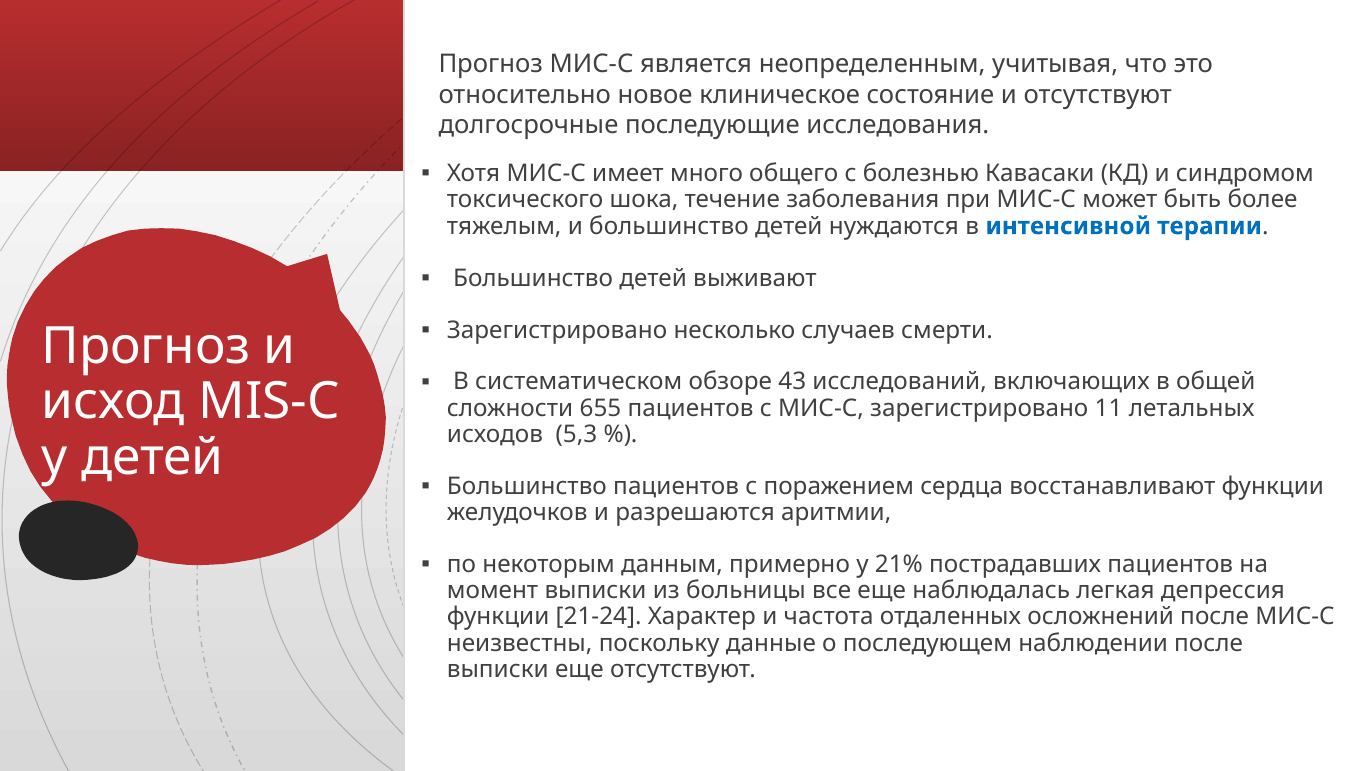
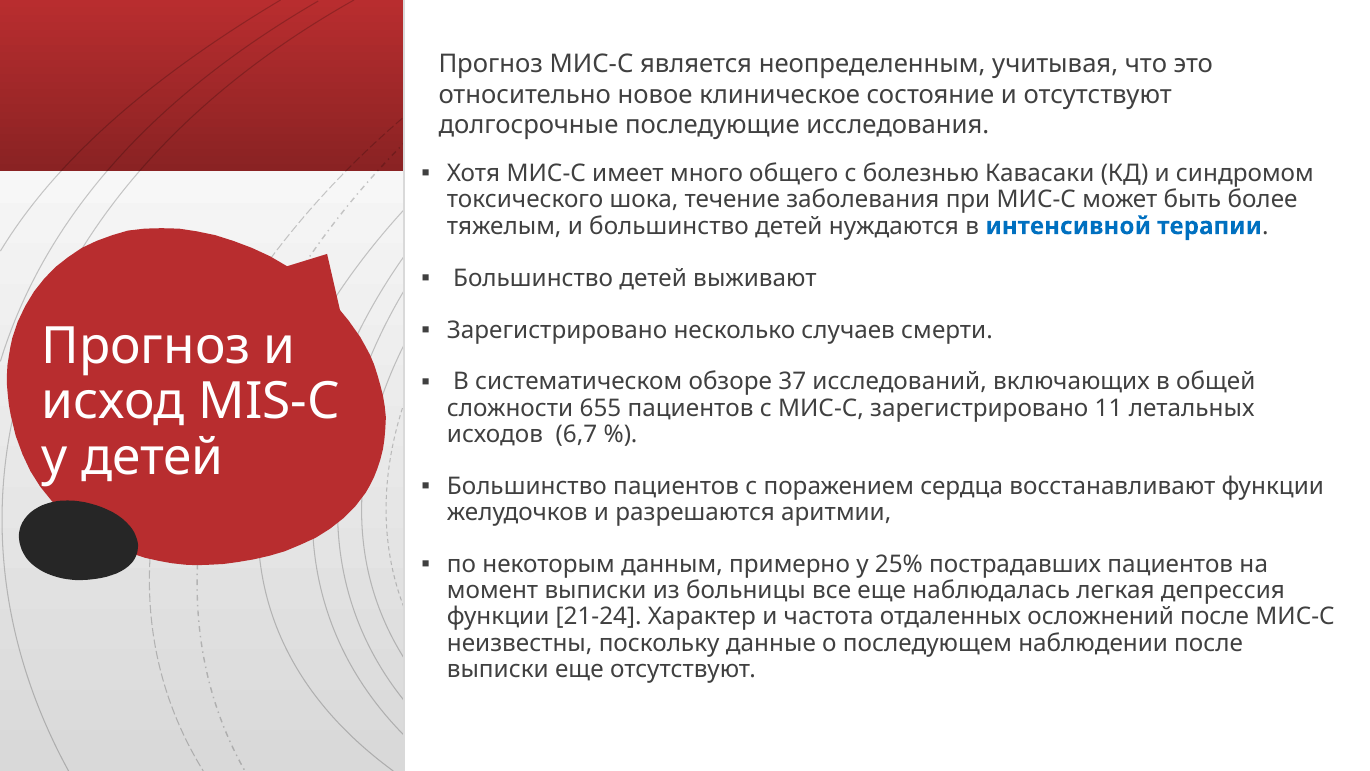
43: 43 -> 37 (792, 382)
5,3: 5,3 -> 6,7 (576, 434)
21%: 21% -> 25% (899, 564)
